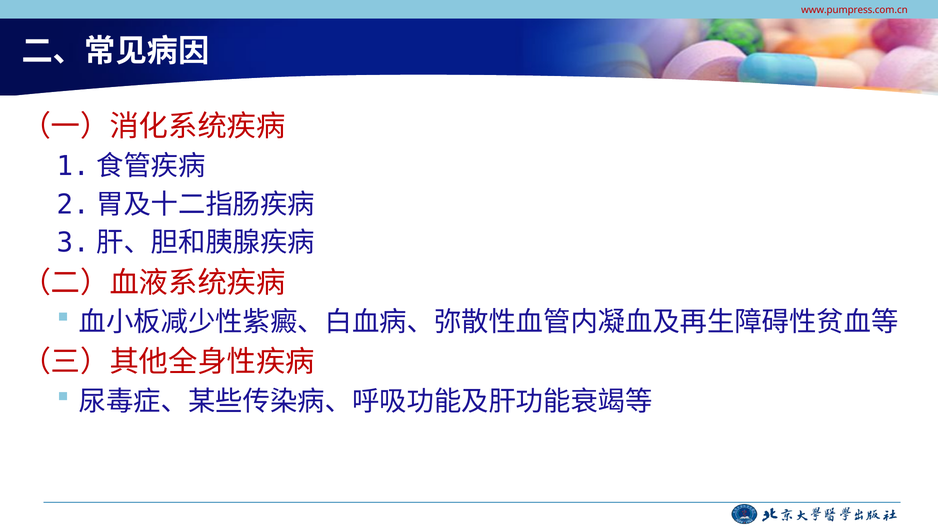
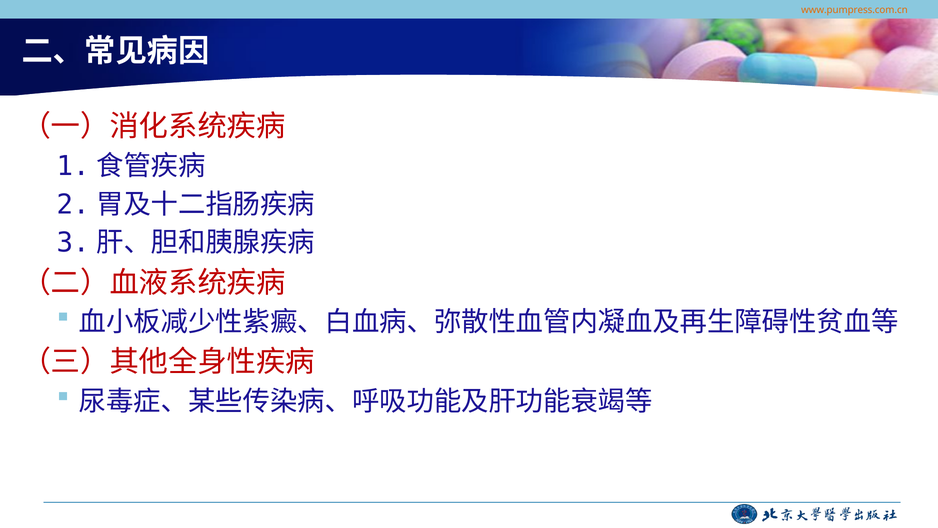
www.pumpress.com.cn colour: red -> orange (854, 10)
